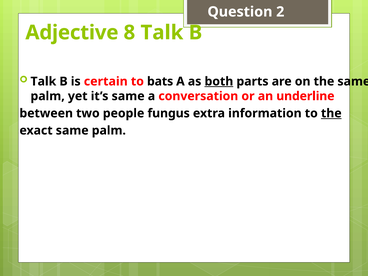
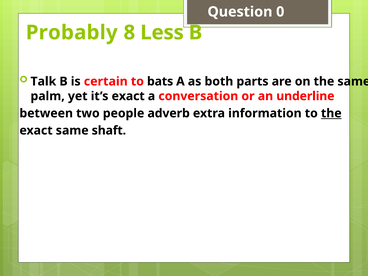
2: 2 -> 0 (280, 12)
Adjective: Adjective -> Probably (72, 33)
8 Talk: Talk -> Less (162, 33)
both underline: present -> none (219, 81)
it’s same: same -> exact (128, 96)
fungus: fungus -> adverb (169, 113)
exact same palm: palm -> shaft (109, 130)
